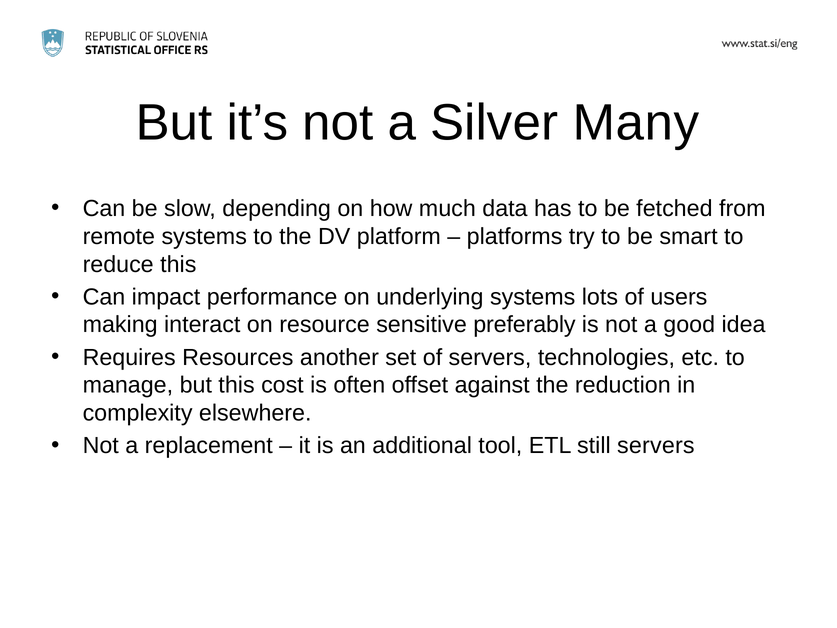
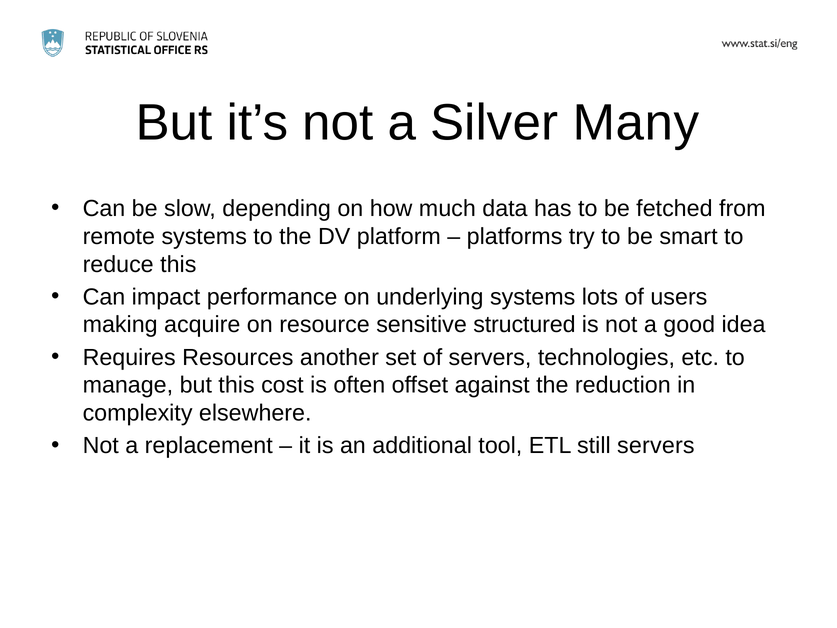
interact: interact -> acquire (202, 325)
preferably: preferably -> structured (524, 325)
